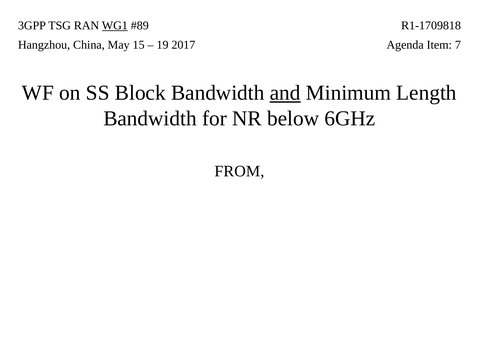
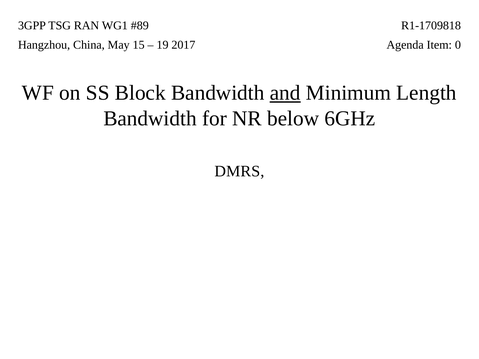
WG1 underline: present -> none (115, 26)
7: 7 -> 0 (458, 45)
FROM: FROM -> DMRS (239, 171)
